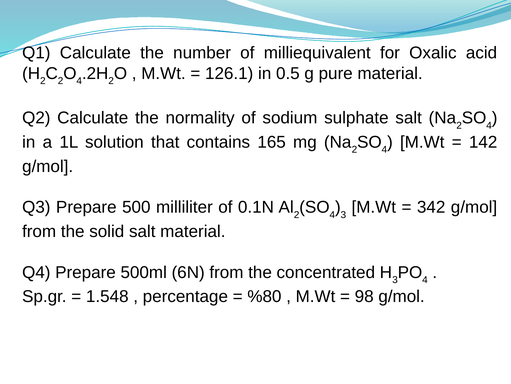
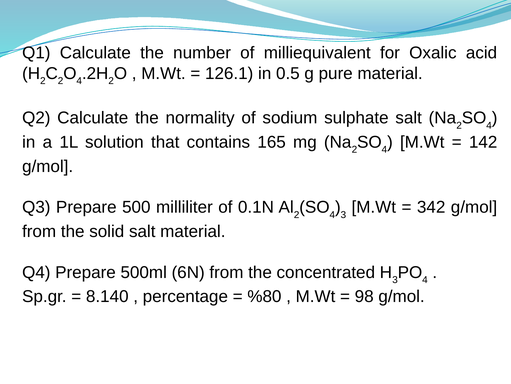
1.548: 1.548 -> 8.140 (107, 296)
